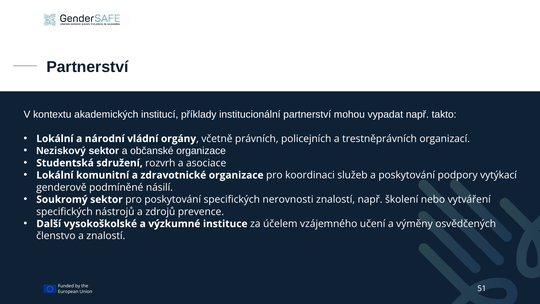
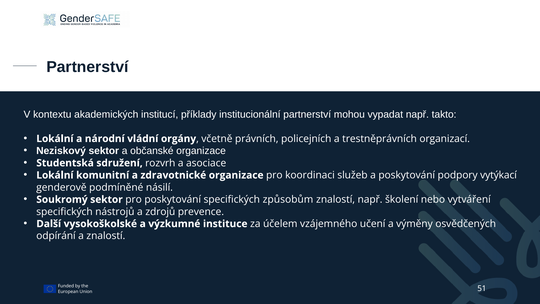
nerovnosti: nerovnosti -> způsobům (288, 199)
členstvo: členstvo -> odpírání (56, 236)
